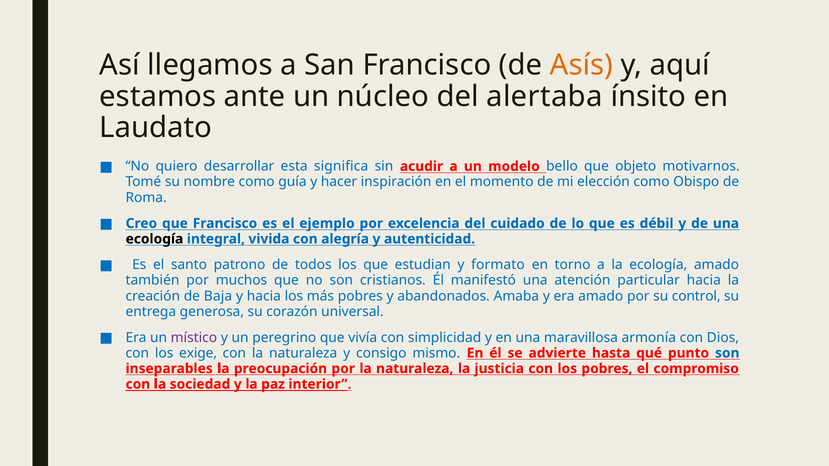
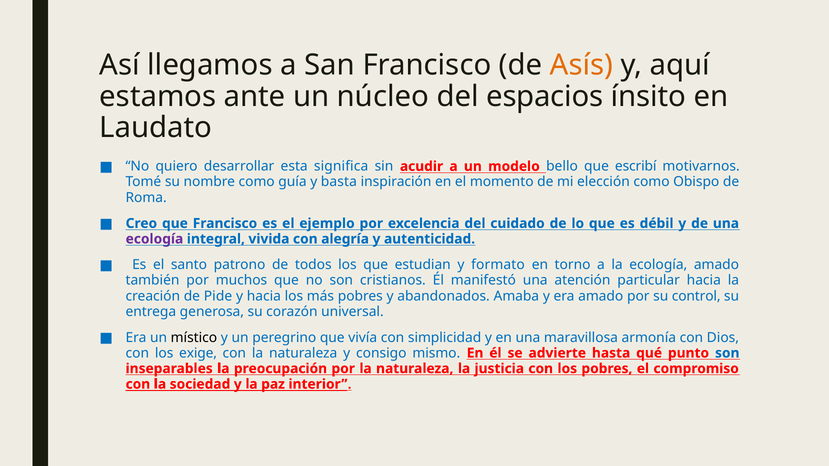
alertaba: alertaba -> espacios (545, 97)
objeto: objeto -> escribí (636, 166)
hacer: hacer -> basta (339, 182)
ecología colour: black -> purple (154, 239)
Baja: Baja -> Pide (218, 296)
místico colour: purple -> black (194, 338)
